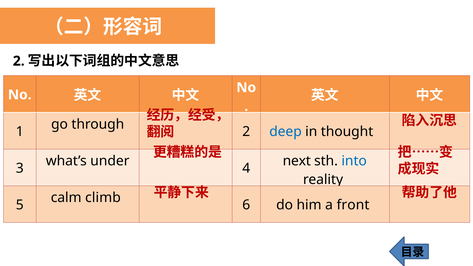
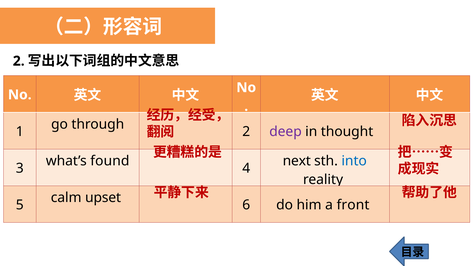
deep colour: blue -> purple (286, 131)
under: under -> found (110, 161)
climb: climb -> upset (103, 198)
